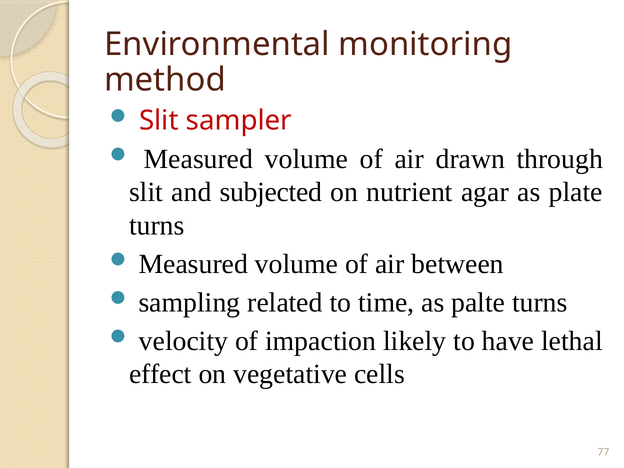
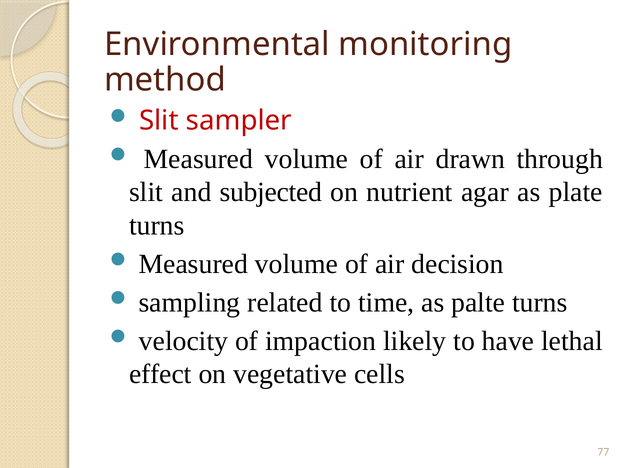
between: between -> decision (458, 264)
